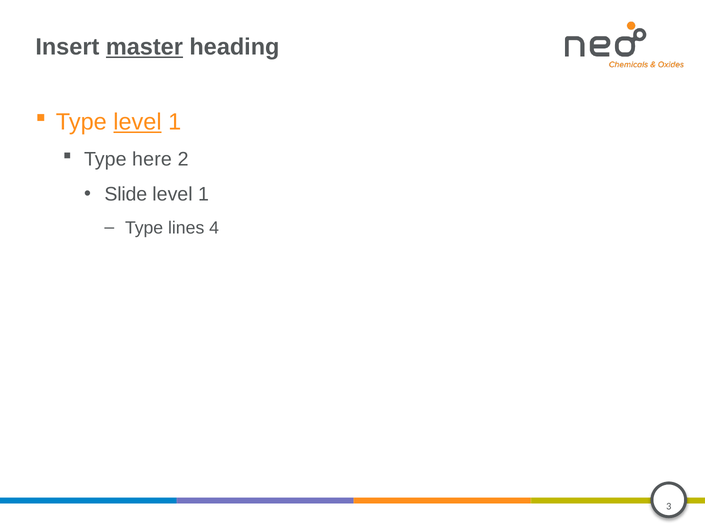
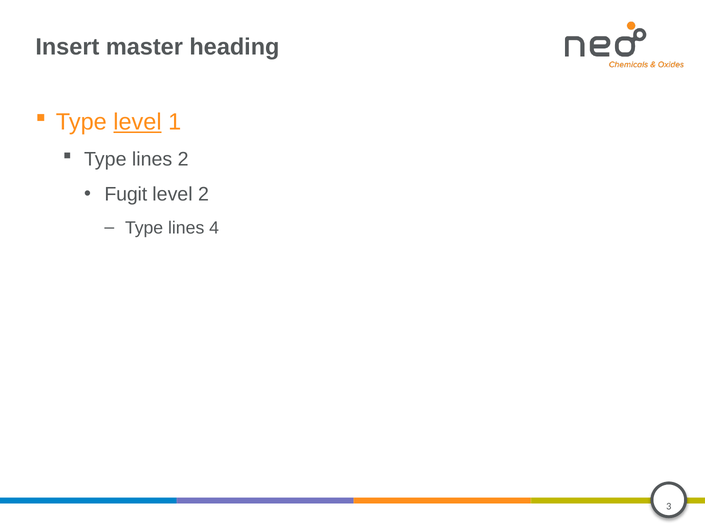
master underline: present -> none (144, 47)
here: here -> lines (152, 159)
Slide: Slide -> Fugit (126, 194)
1: 1 -> 2 (204, 194)
